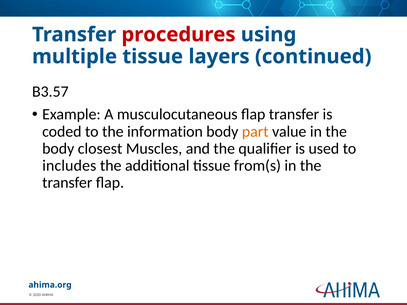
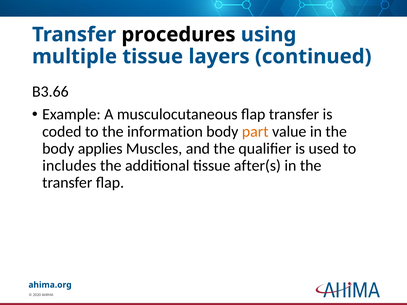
procedures colour: red -> black (178, 35)
B3.57: B3.57 -> B3.66 (50, 92)
closest: closest -> applies (100, 149)
from(s: from(s -> after(s (257, 166)
